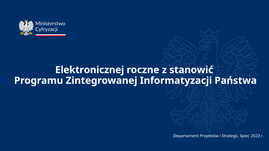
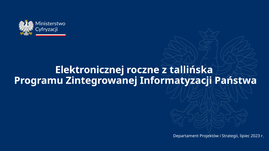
stanowić: stanowić -> tallińska (191, 70)
